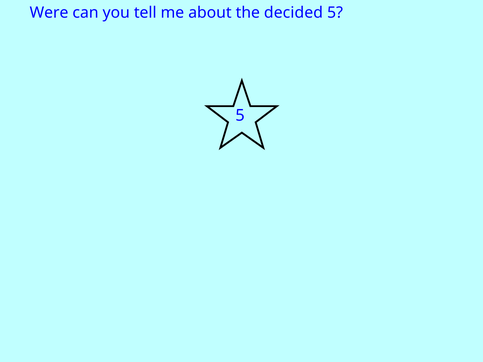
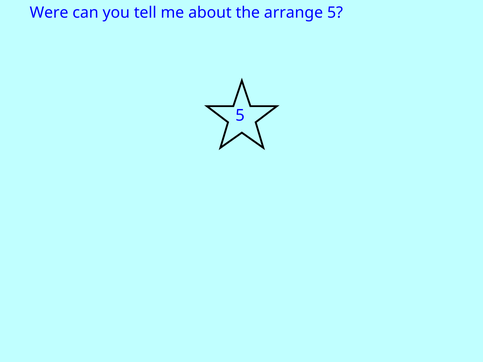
decided: decided -> arrange (294, 13)
